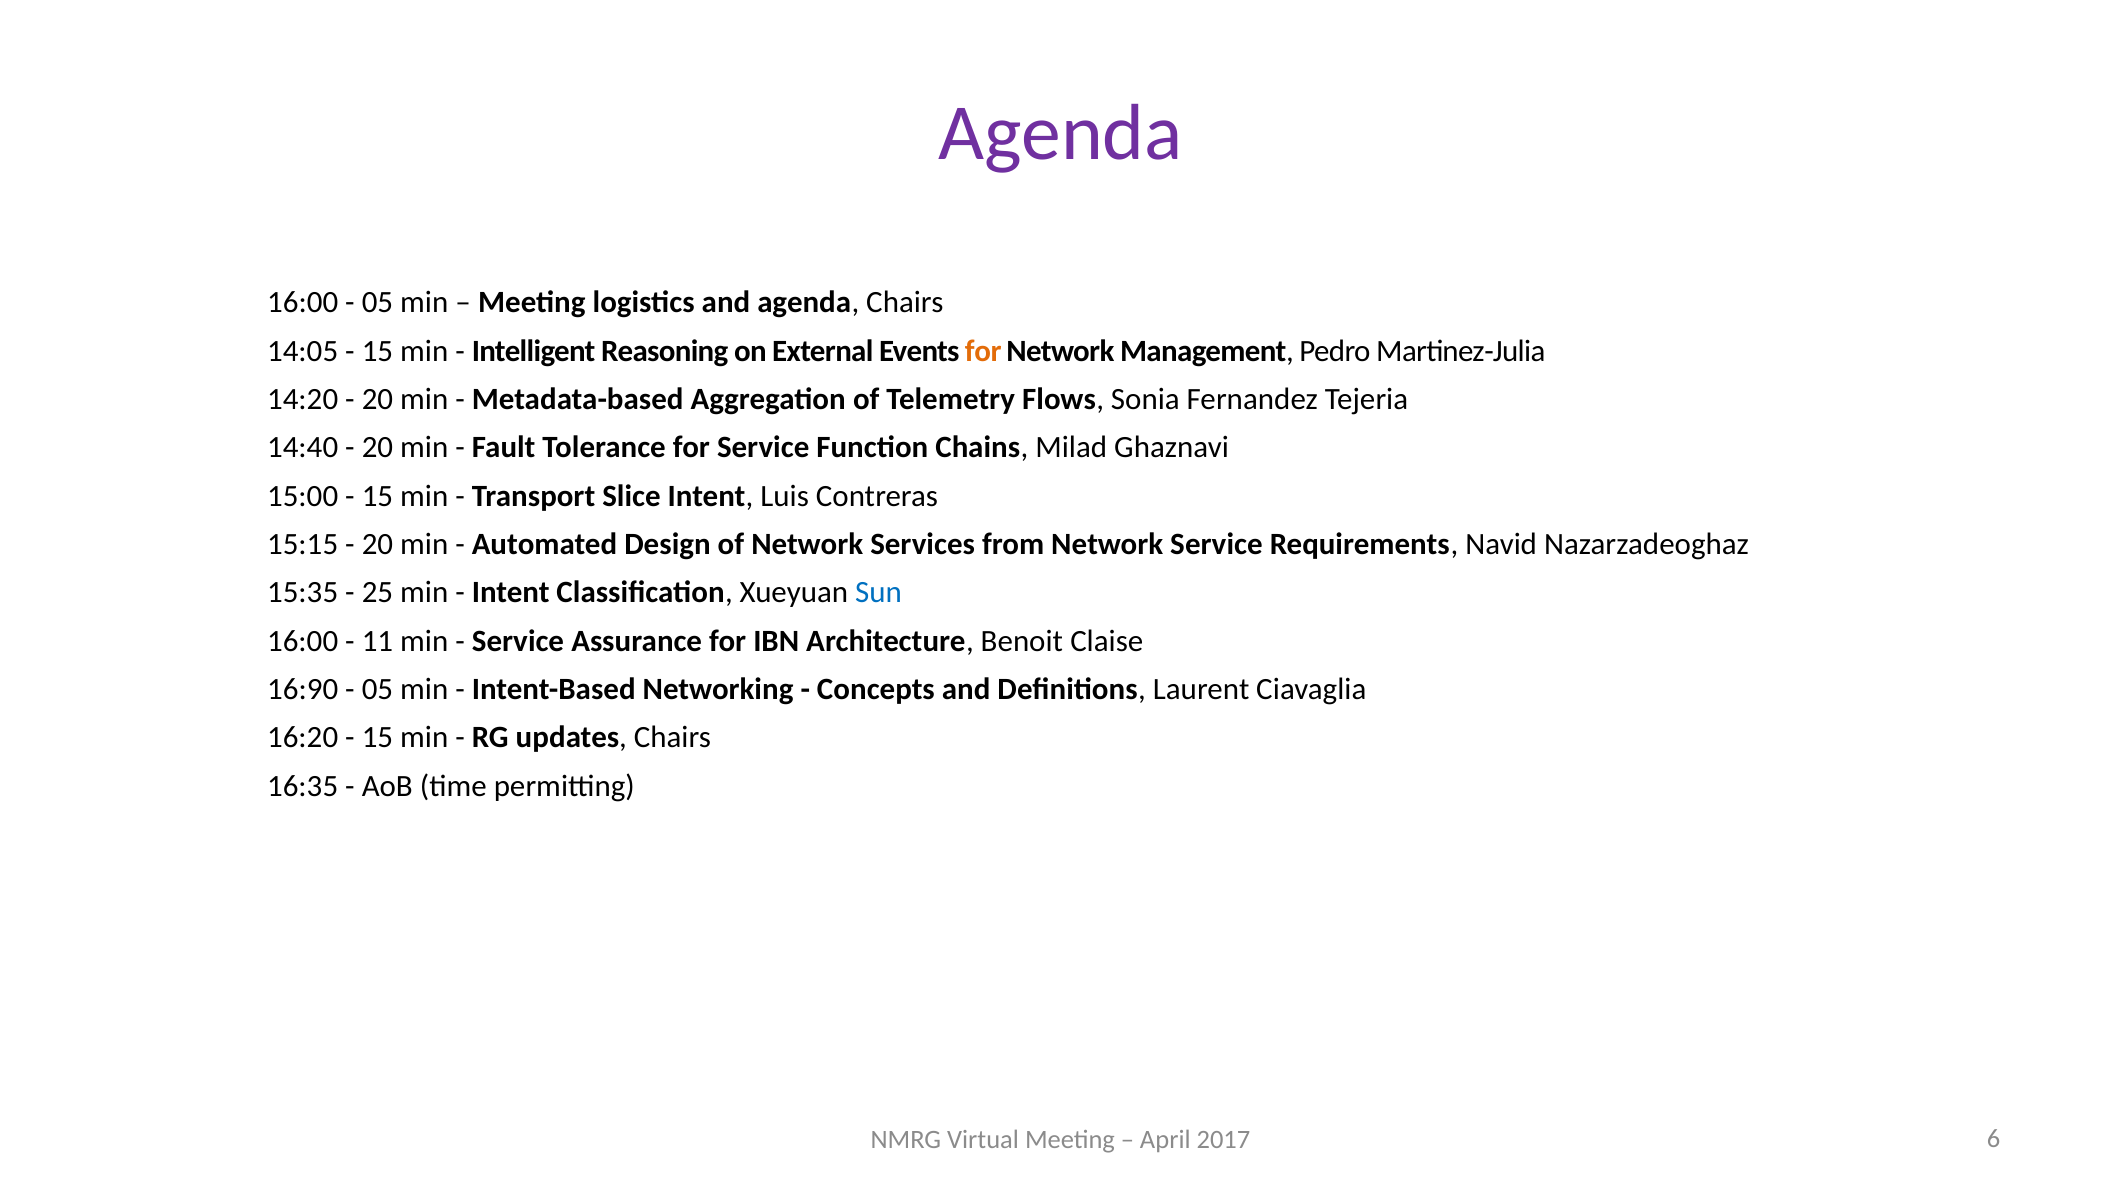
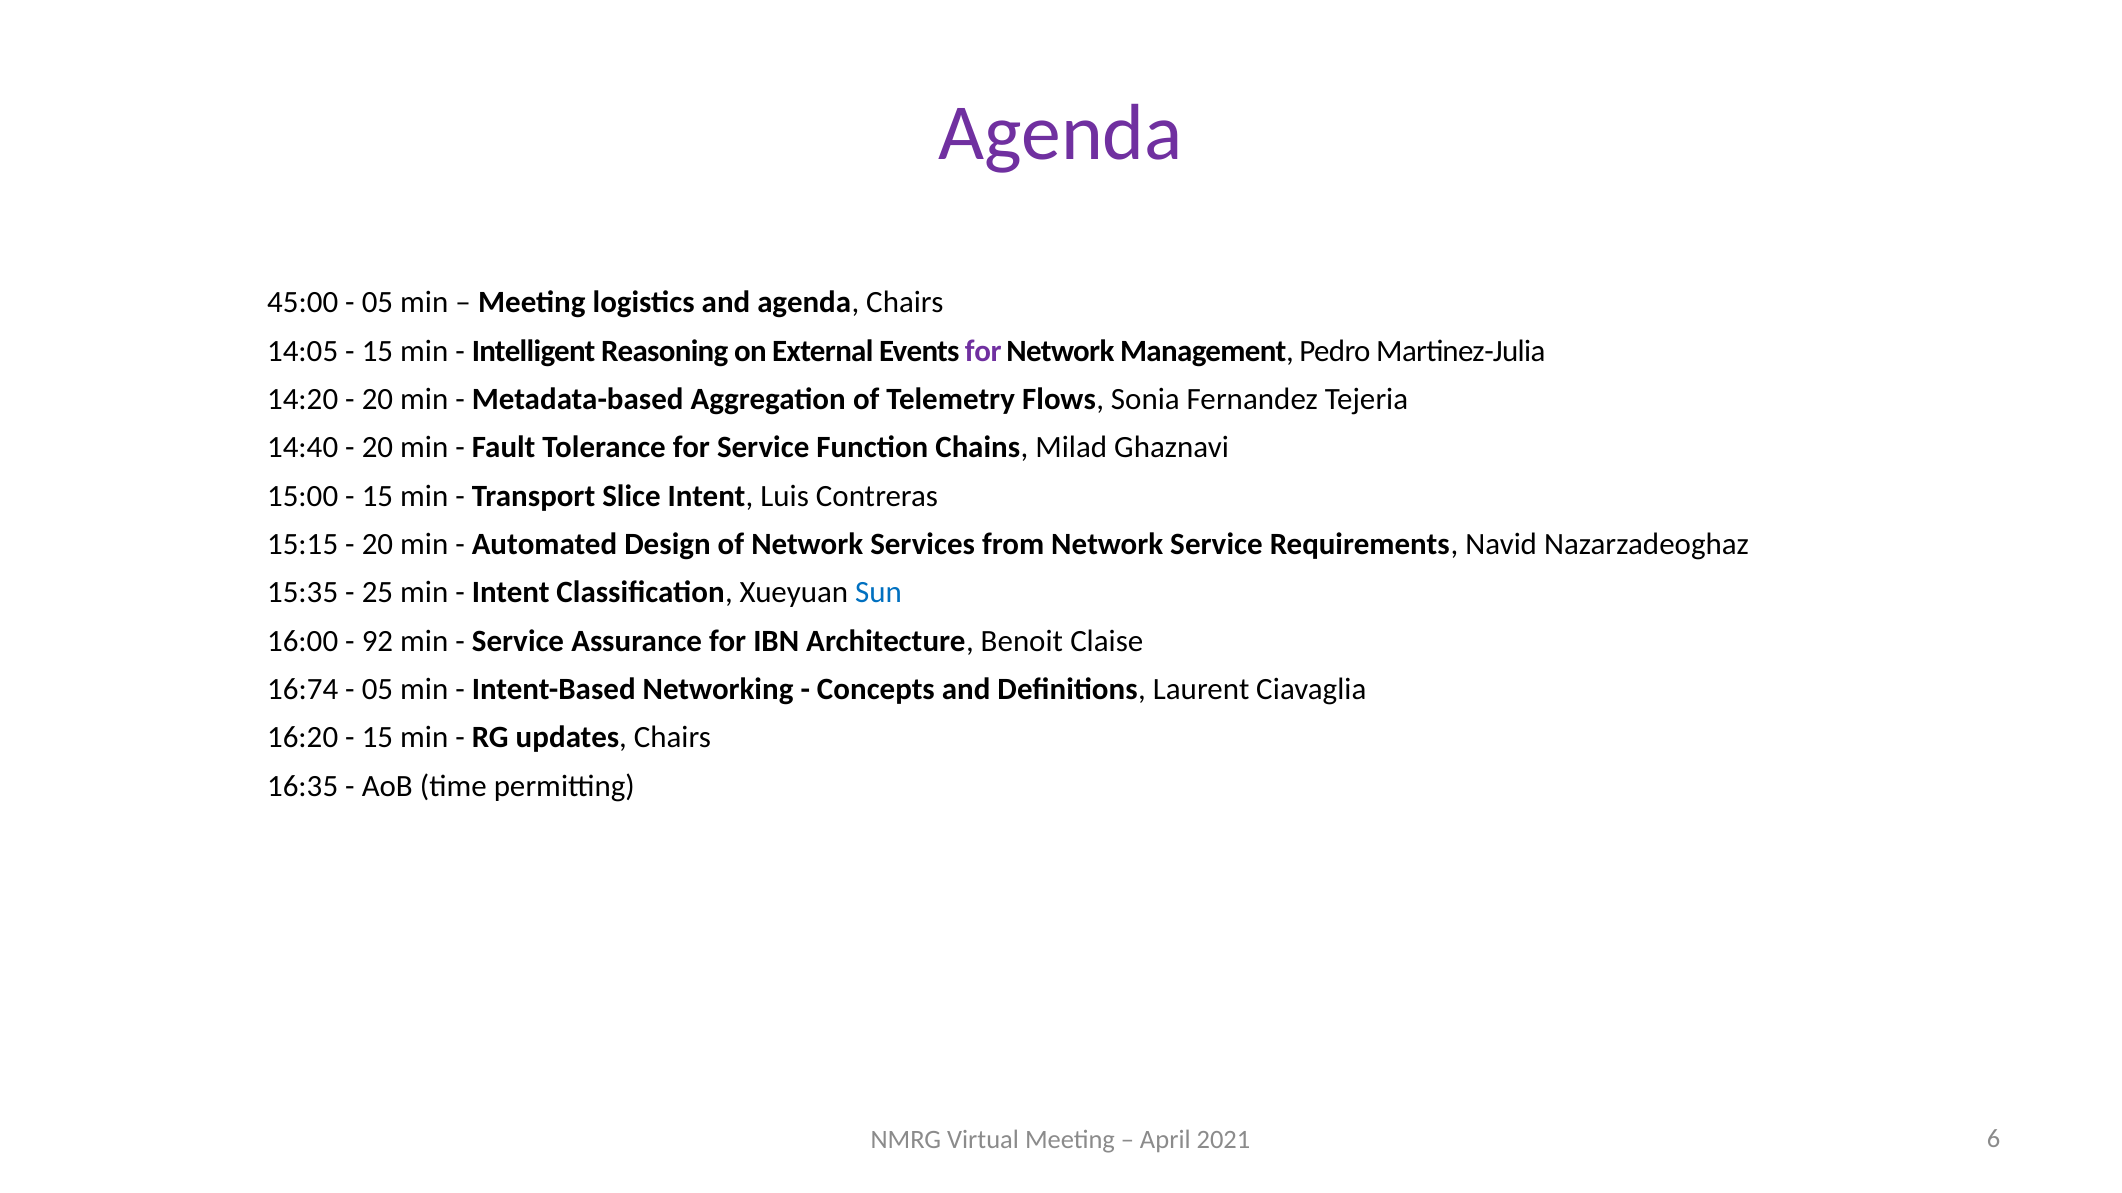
16:00: 16:00 -> 45:00 (303, 303)
for colour: orange -> purple (983, 351)
11: 11 -> 92 (377, 641)
16:90: 16:90 -> 16:74 (303, 690)
2017: 2017 -> 2021 (1223, 1140)
